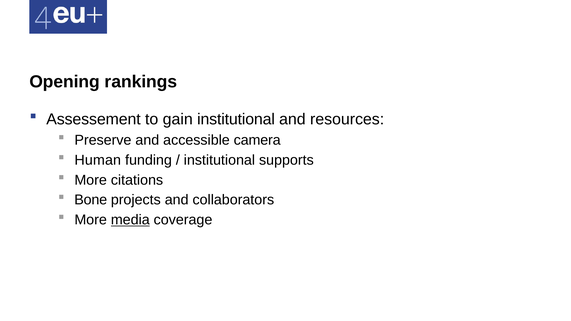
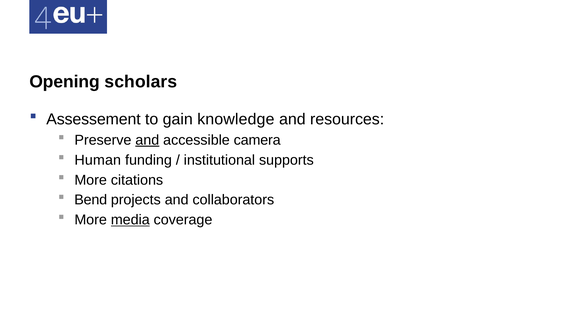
rankings: rankings -> scholars (141, 82)
gain institutional: institutional -> knowledge (236, 119)
and underline: none -> present (147, 140)
Bone: Bone -> Bend (91, 200)
